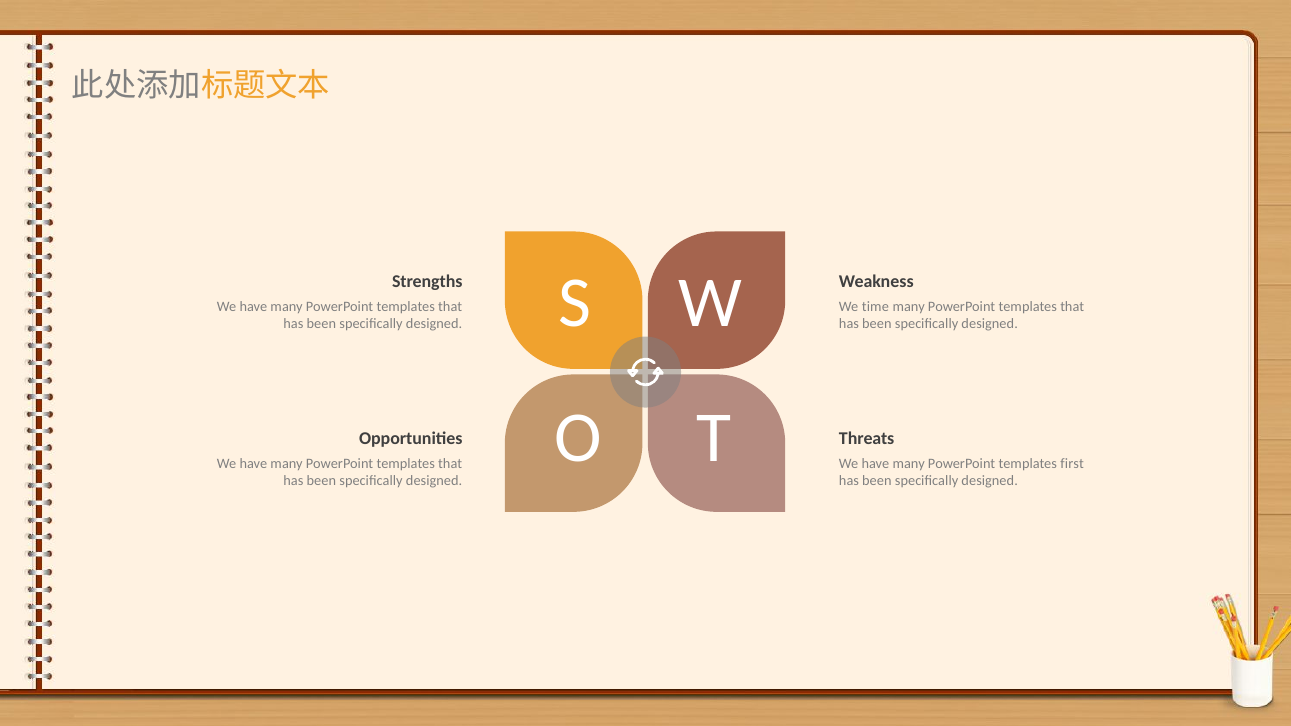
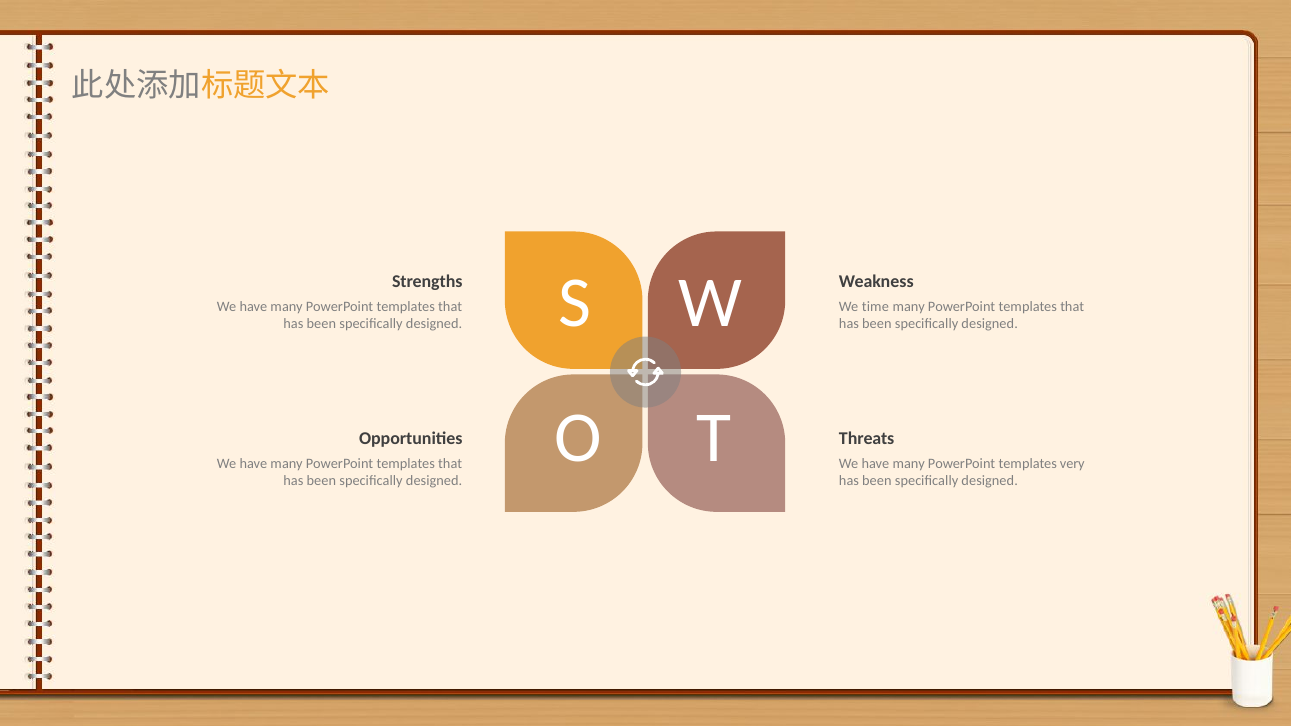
first: first -> very (1072, 464)
